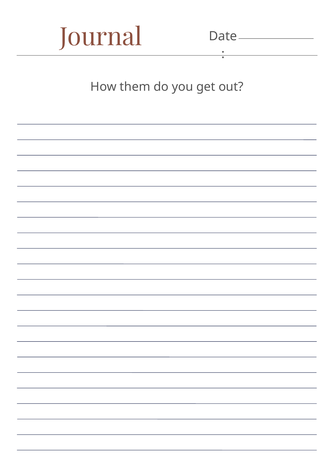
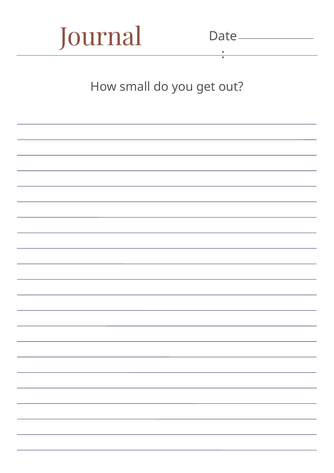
them: them -> small (135, 87)
